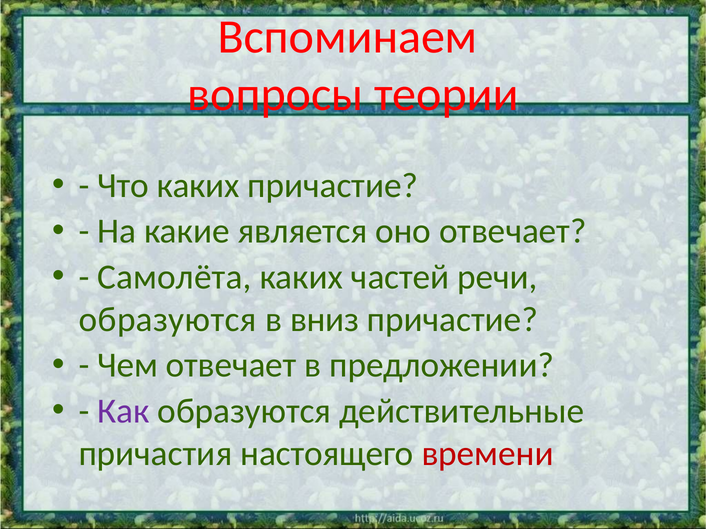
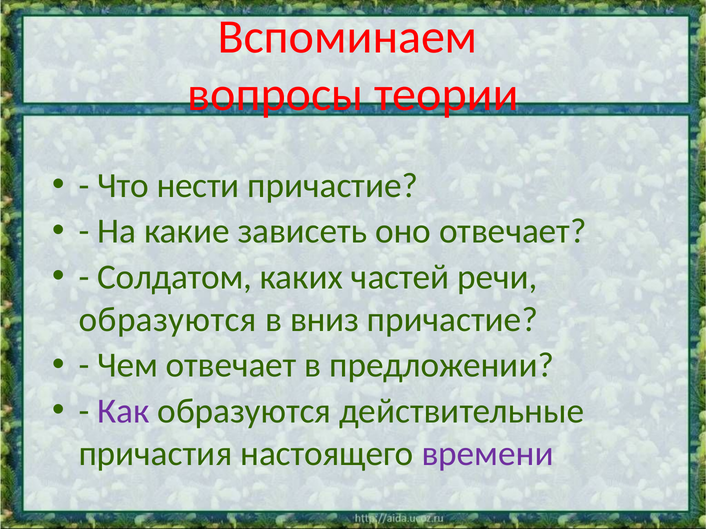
Что каких: каких -> нести (198, 186)
является: является -> зависеть (302, 232)
Самолёта: Самолёта -> Солдатом (175, 277)
времени colour: red -> purple (488, 454)
